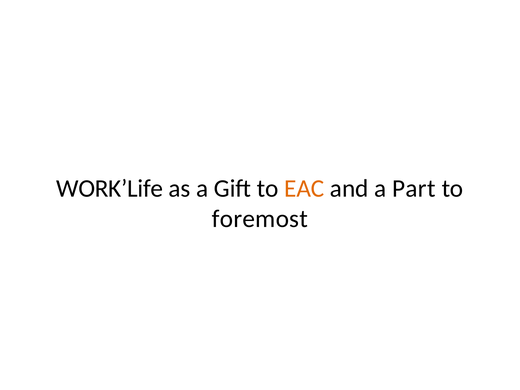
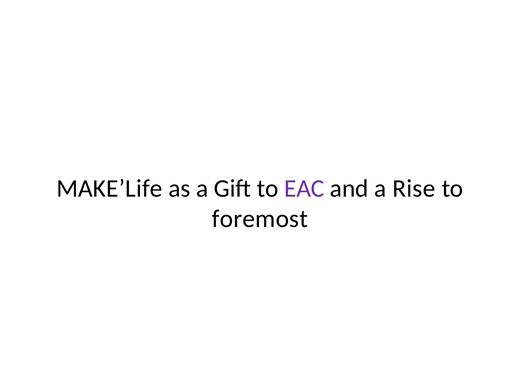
WORK’Life: WORK’Life -> MAKE’Life (109, 189)
EAC colour: orange -> purple (304, 189)
Part: Part -> Rise (414, 189)
